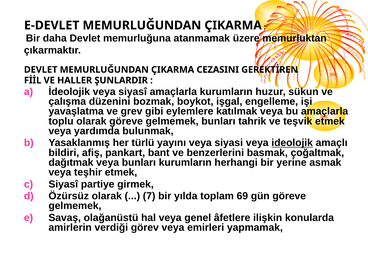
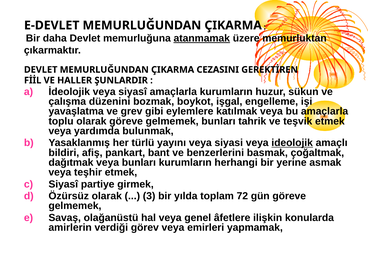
atanmamak underline: none -> present (202, 38)
7: 7 -> 3 (149, 196)
69: 69 -> 72 (242, 196)
